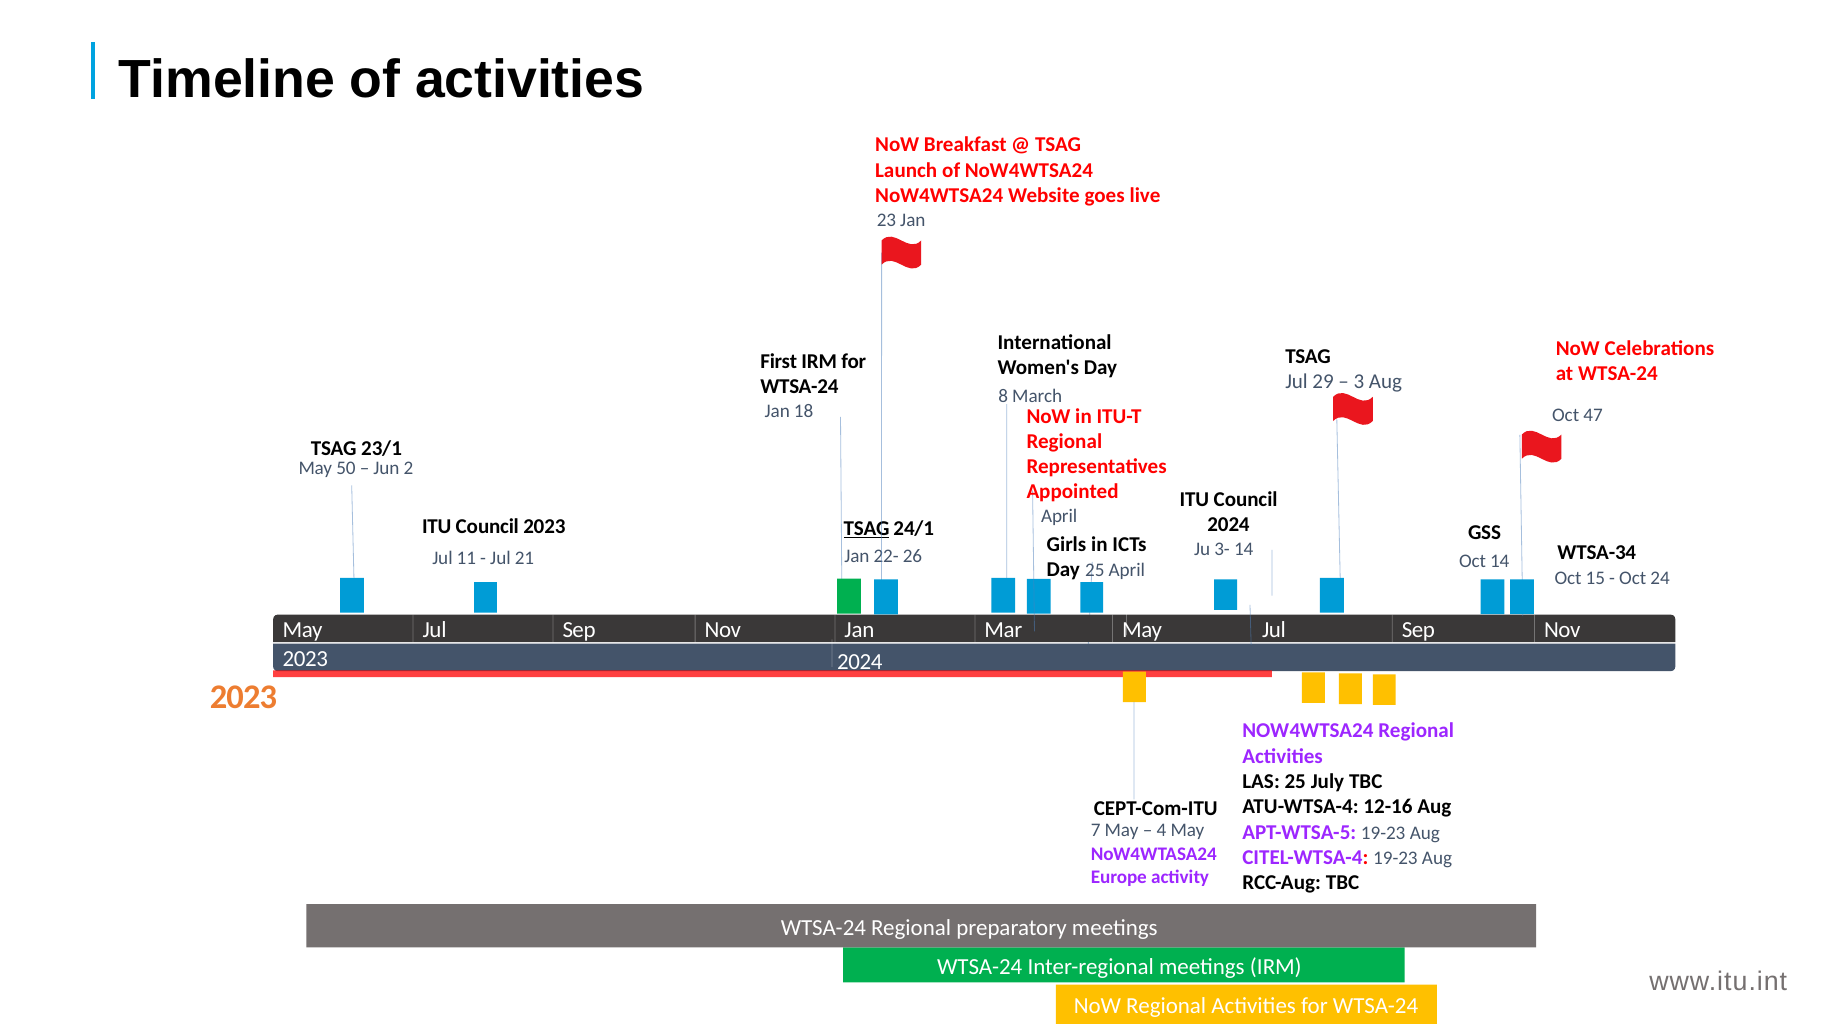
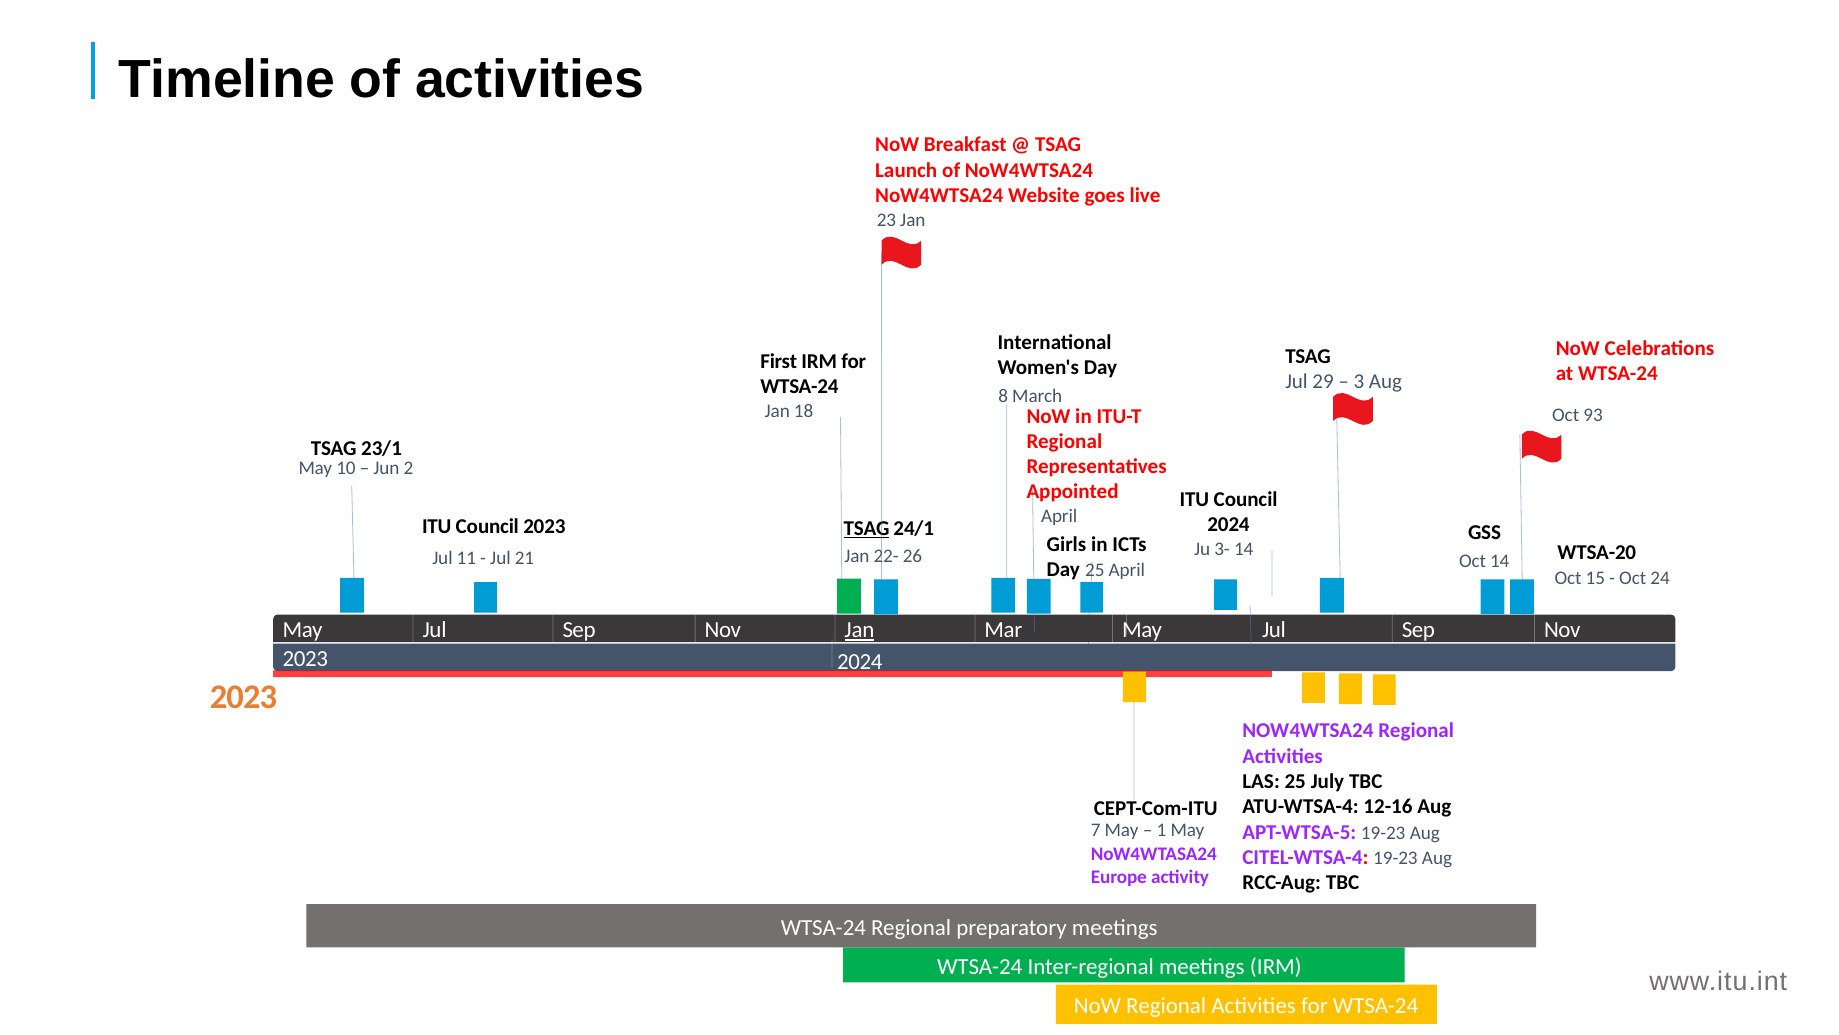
47: 47 -> 93 (1593, 415)
50: 50 -> 10 (346, 468)
WTSA-34: WTSA-34 -> WTSA-20 (1597, 552)
Jan underline: none -> present (859, 630)
4: 4 -> 1 (1161, 830)
